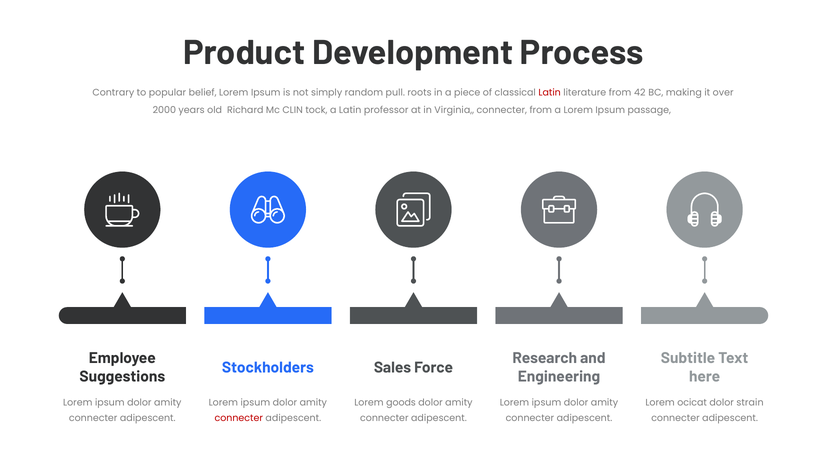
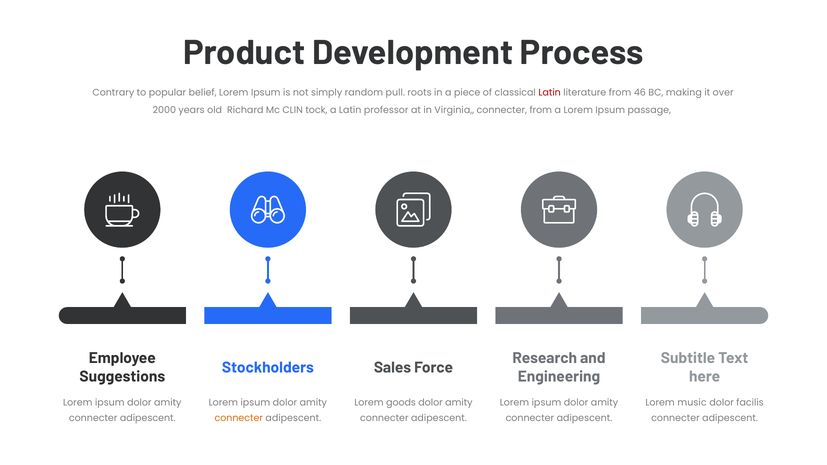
42: 42 -> 46 (640, 93)
ocicat: ocicat -> music (692, 403)
strain: strain -> facilis (750, 403)
connecter colour: red -> orange (239, 418)
